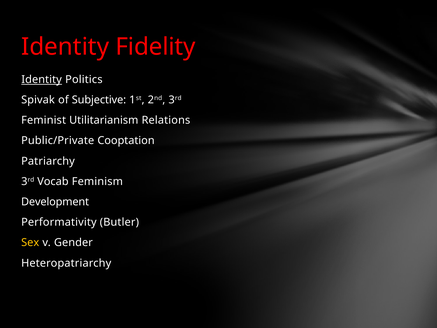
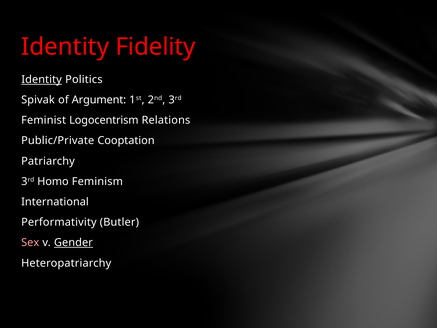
Subjective: Subjective -> Argument (99, 100)
Utilitarianism: Utilitarianism -> Logocentrism (104, 120)
Vocab: Vocab -> Homo (53, 181)
Development: Development -> International (55, 202)
Sex colour: yellow -> pink (30, 243)
Gender underline: none -> present (73, 243)
